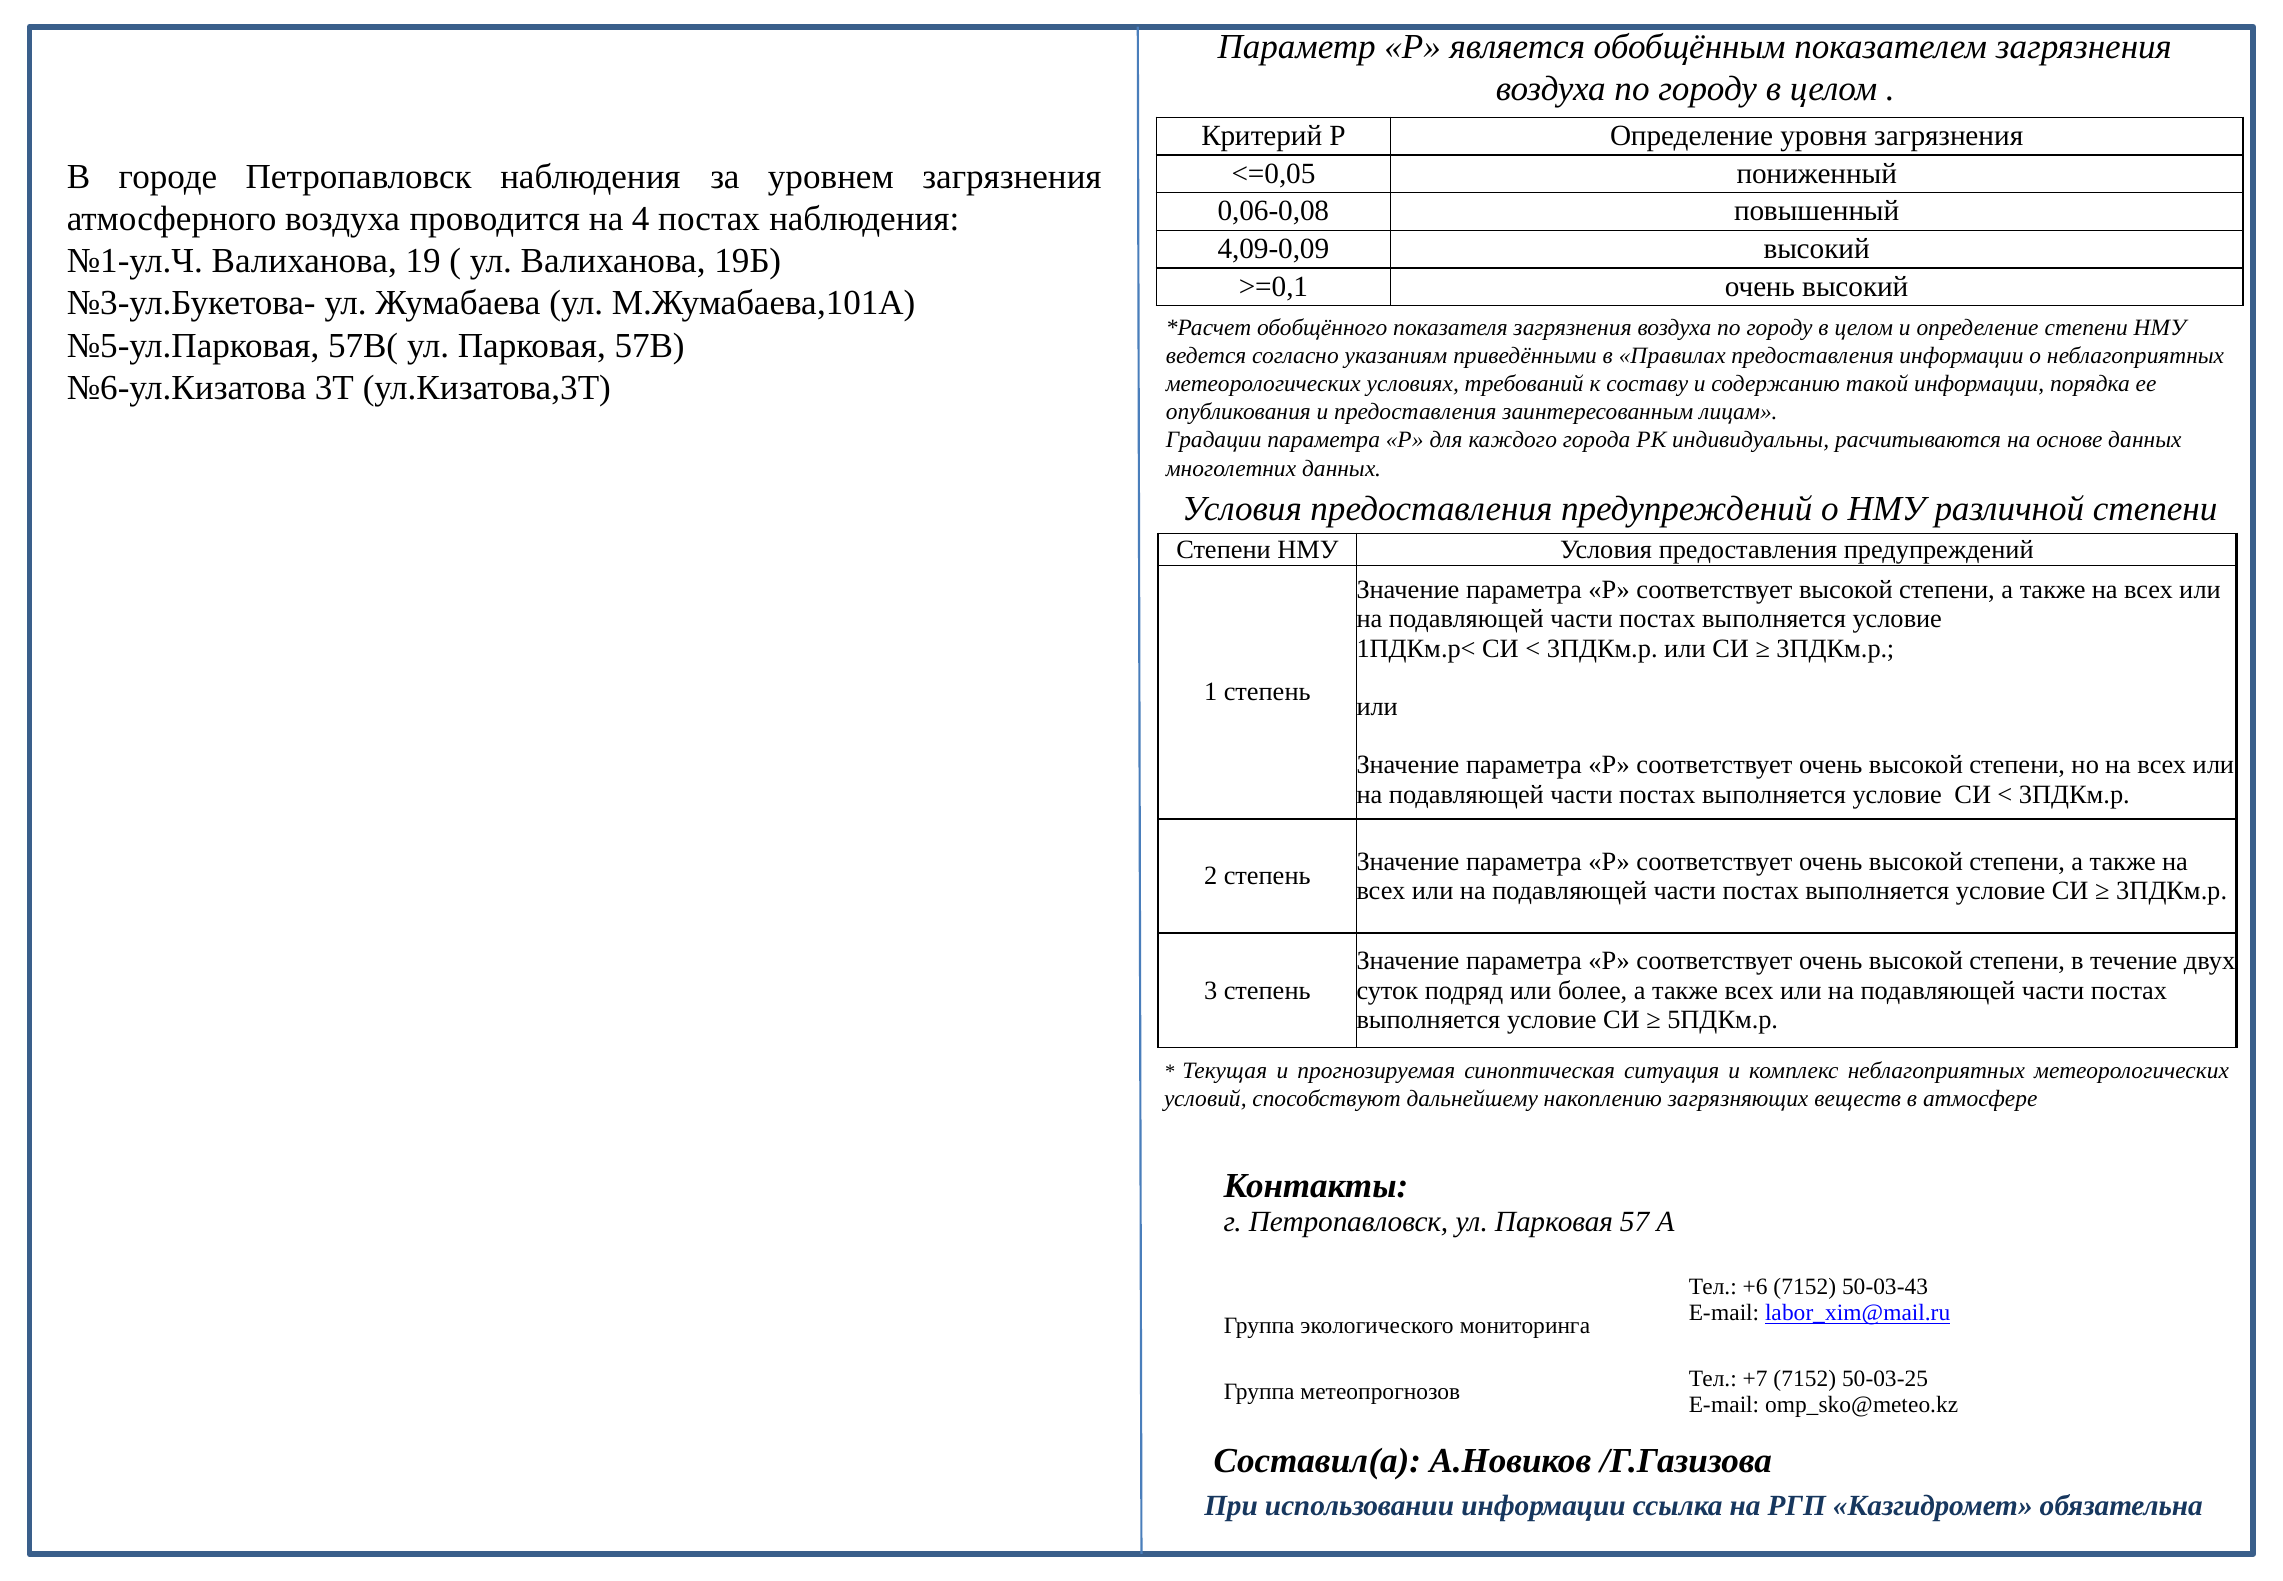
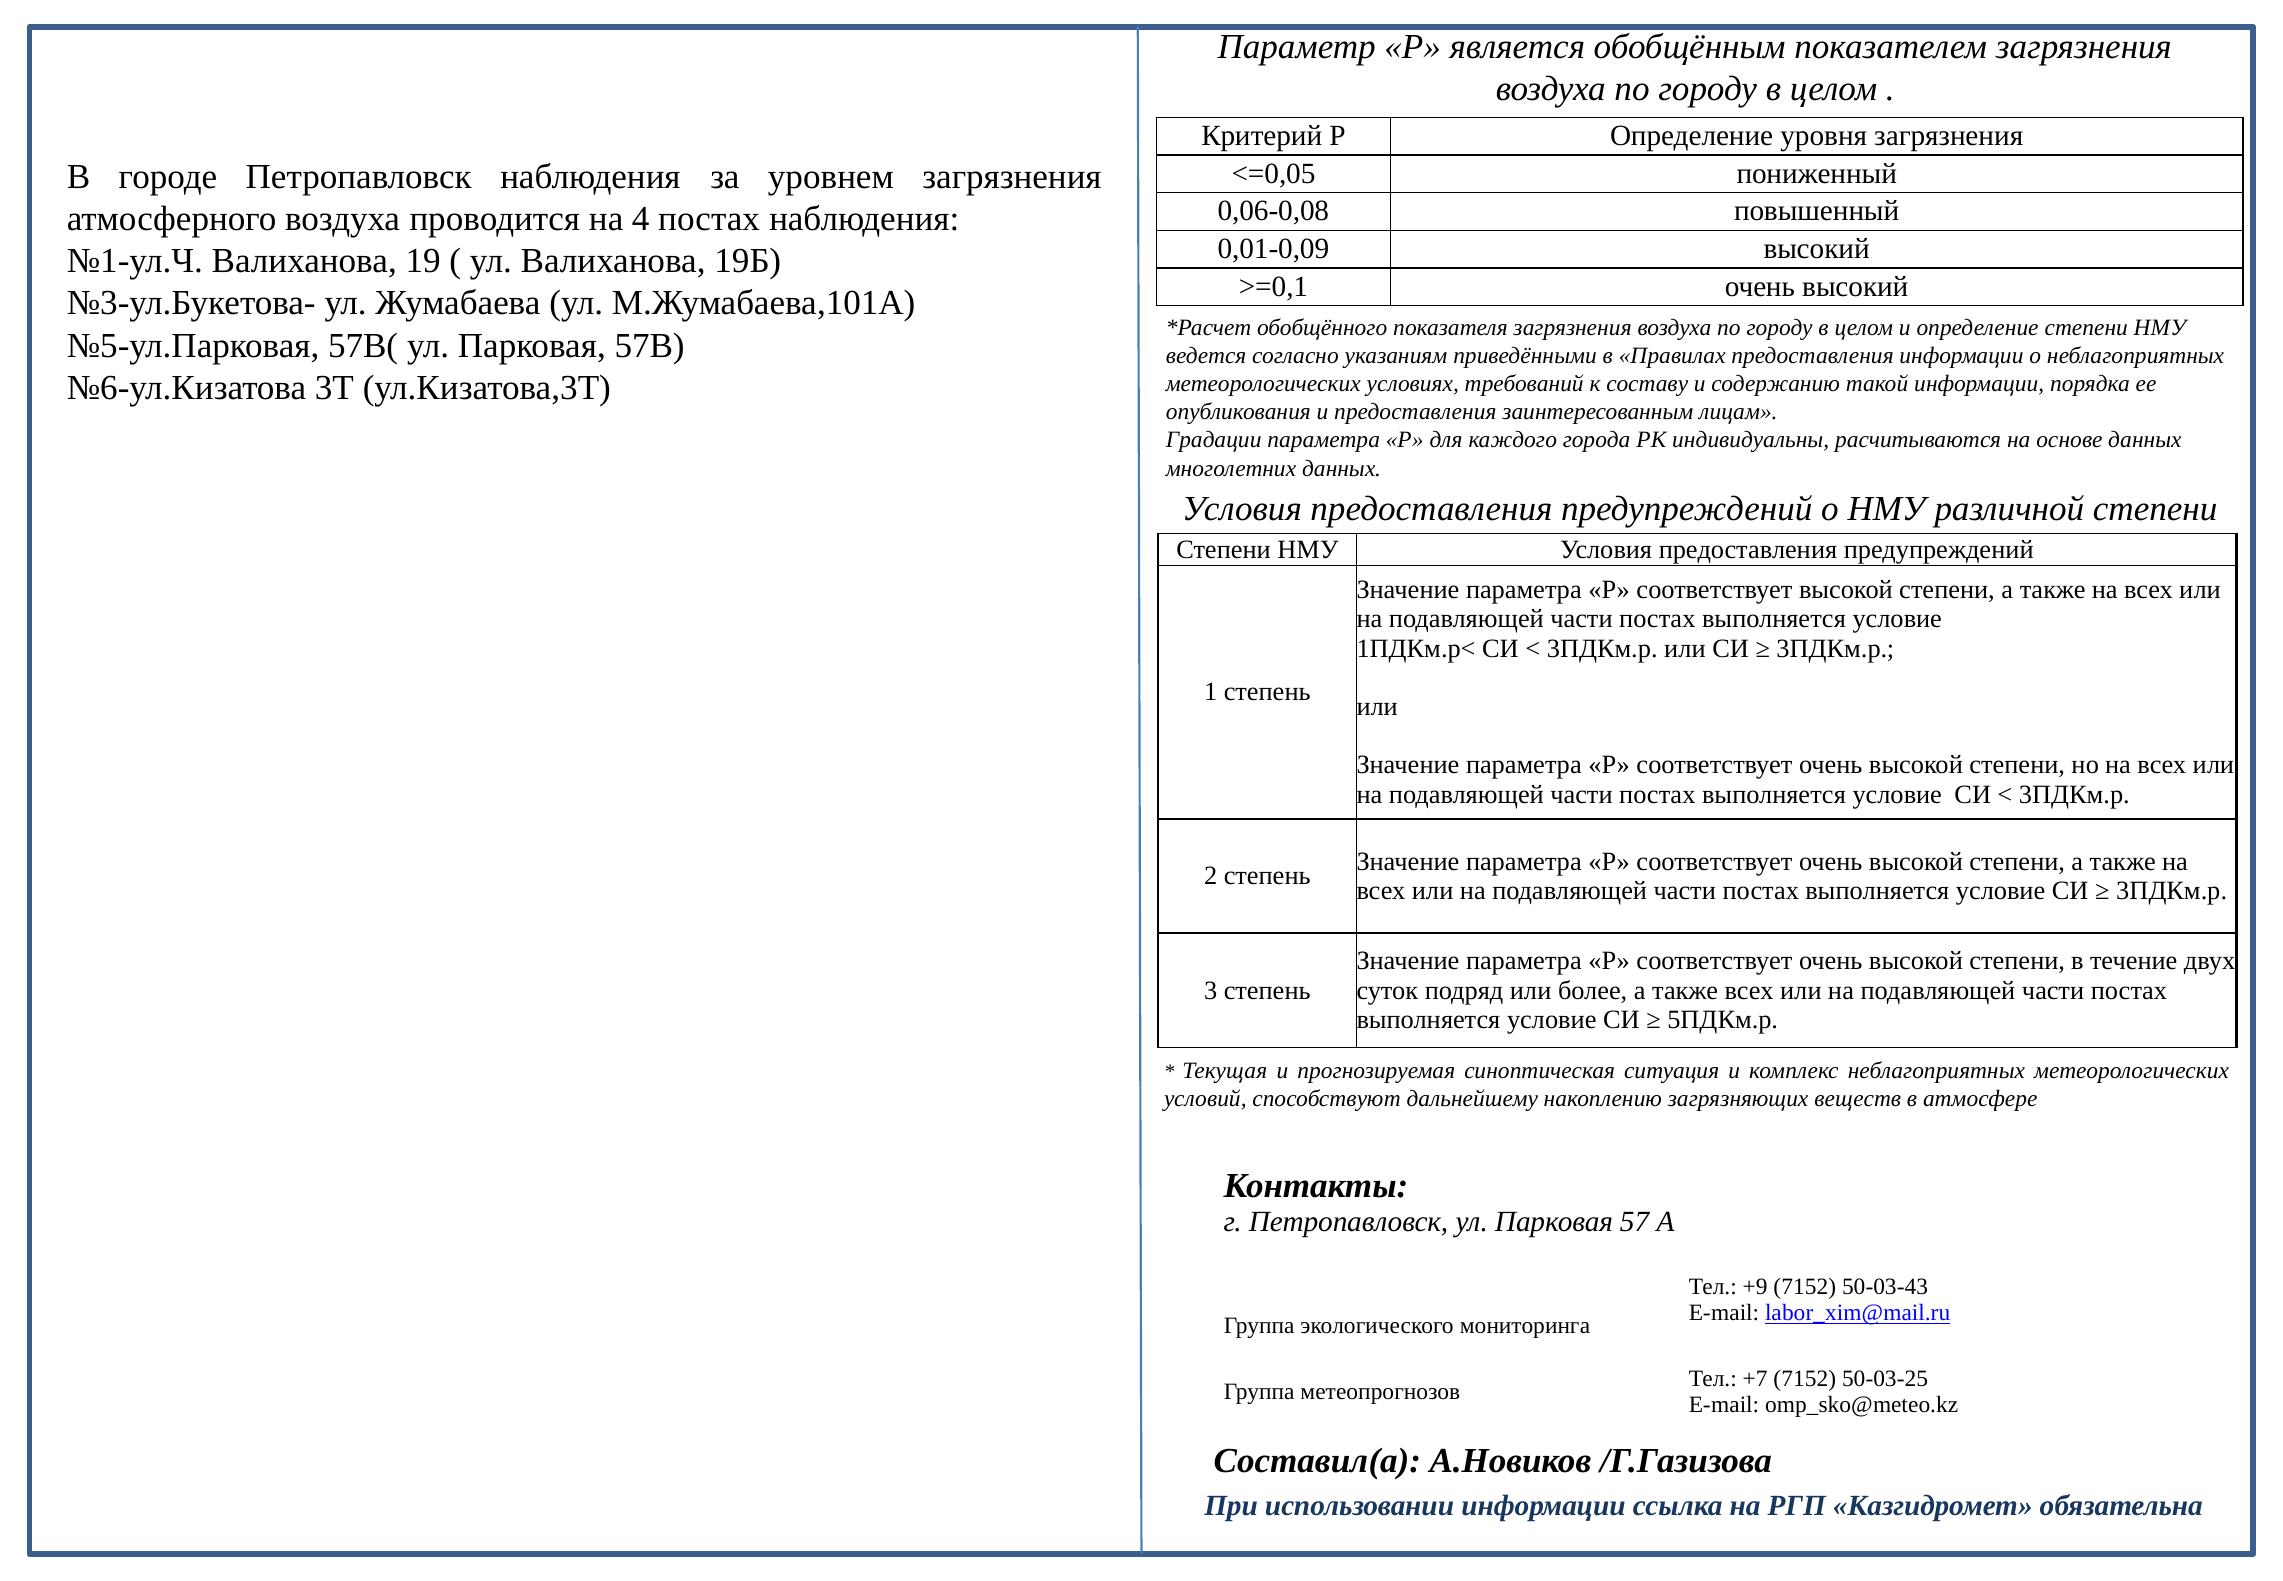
4,09-0,09: 4,09-0,09 -> 0,01-0,09 (1273, 249)
+6: +6 -> +9 (1755, 1287)
